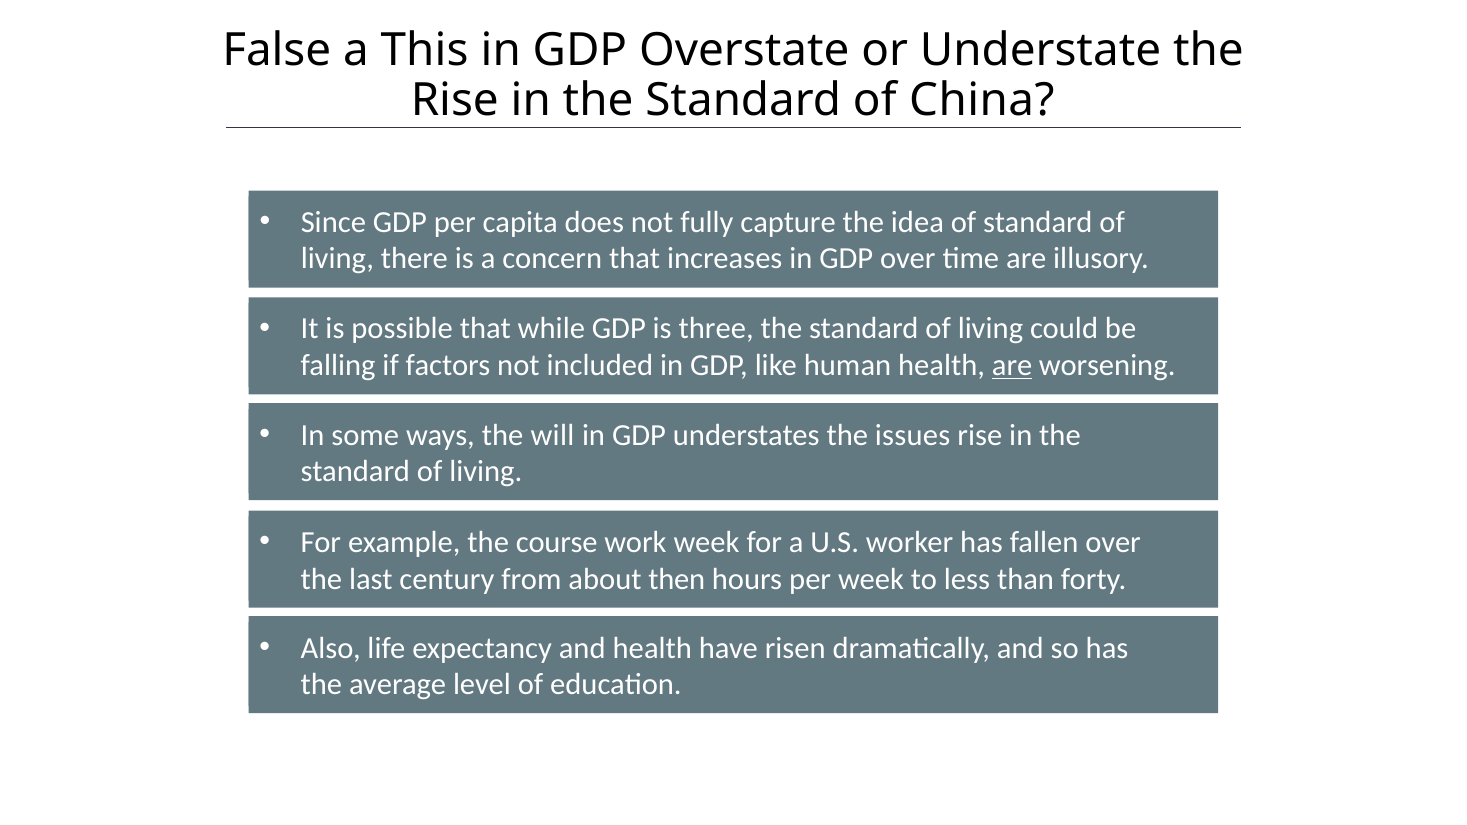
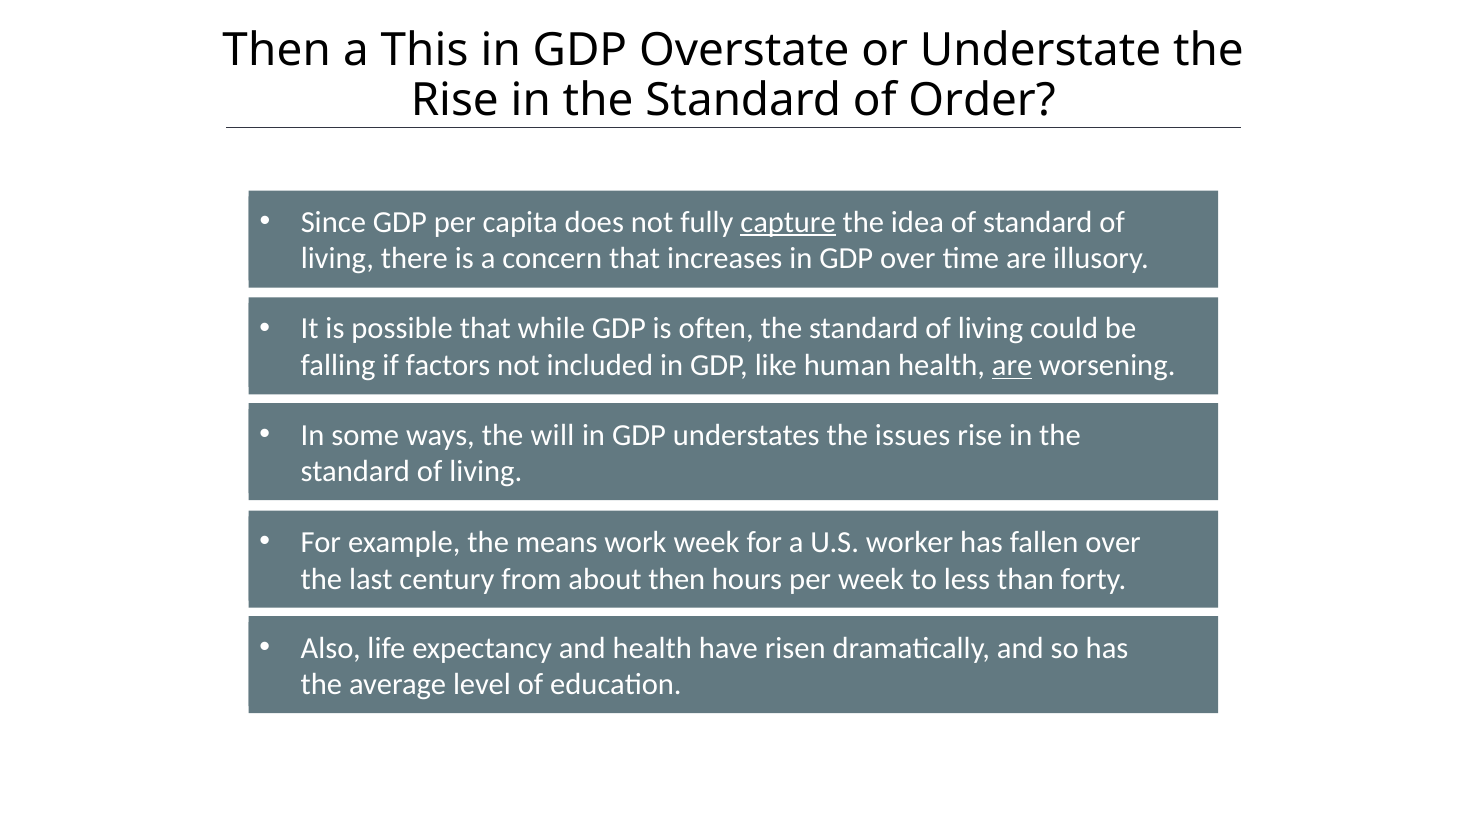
False: False -> Then (277, 51)
China: China -> Order (982, 100)
capture underline: none -> present (788, 222)
three: three -> often (716, 329)
course: course -> means (557, 542)
